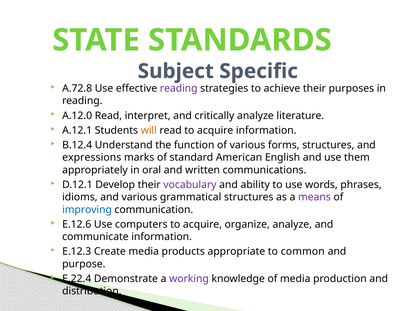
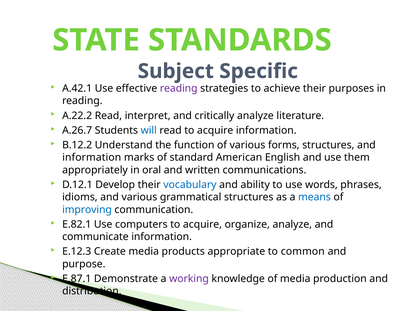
A.72.8: A.72.8 -> A.42.1 (77, 89)
A.12.0: A.12.0 -> A.22.2 (77, 116)
A.12.1: A.12.1 -> A.26.7 (77, 130)
will colour: orange -> blue (149, 130)
B.12.4: B.12.4 -> B.12.2 (77, 145)
expressions: expressions -> information (92, 158)
vocabulary colour: purple -> blue (190, 185)
means colour: purple -> blue (314, 197)
E.12.6: E.12.6 -> E.82.1 (77, 225)
E.22.4: E.22.4 -> E.87.1 (77, 279)
